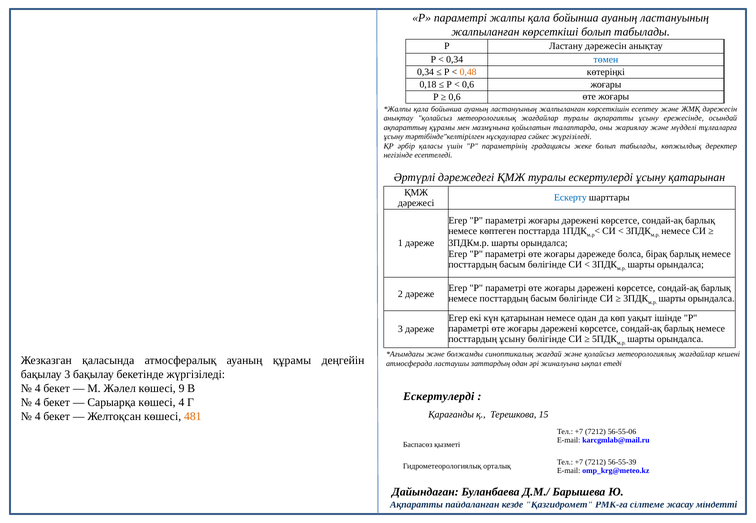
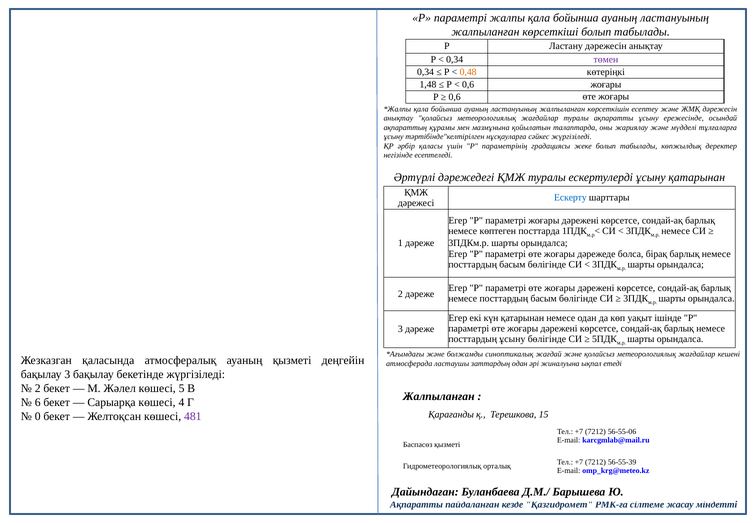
төмен colour: blue -> purple (606, 59)
0,18: 0,18 -> 1,48 (428, 85)
ауаның құрамы: құрамы -> қызметі (292, 361)
4: 4 -> 2 (38, 389)
9: 9 -> 5 (182, 389)
Ескертулерді: Ескертулерді -> Жалпыланған (439, 396)
4: 4 -> 6 (38, 403)
4: 4 -> 0 (38, 417)
481 colour: orange -> purple (193, 417)
